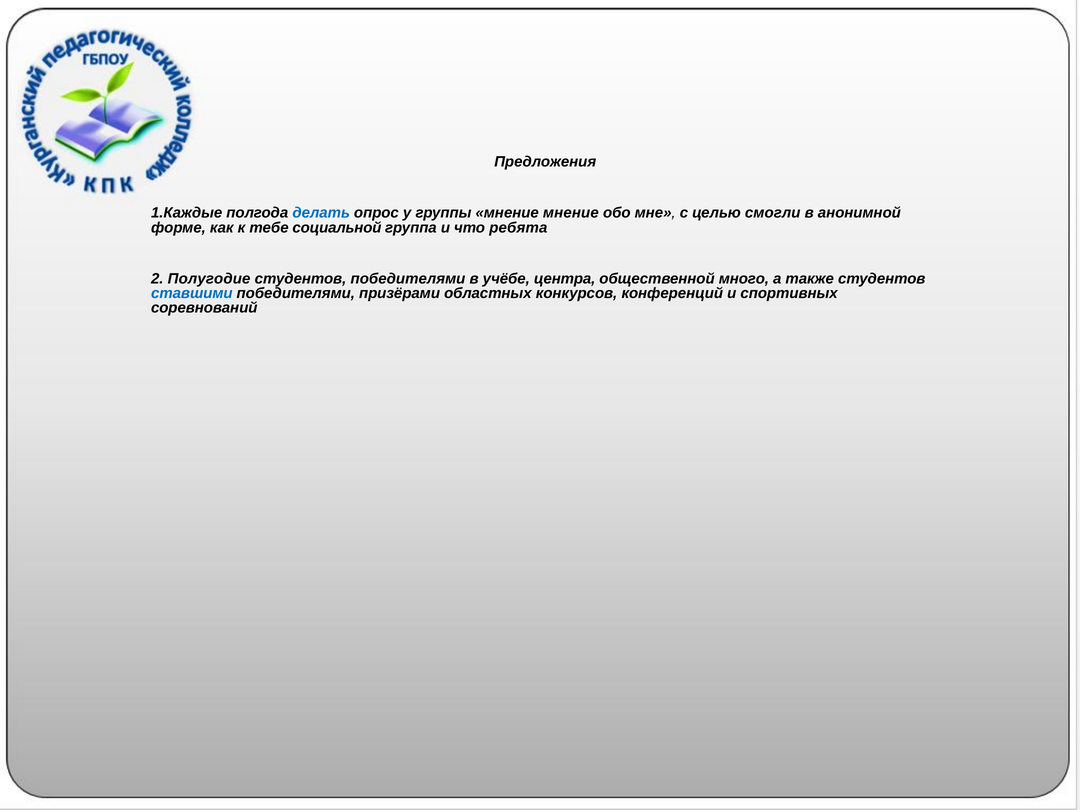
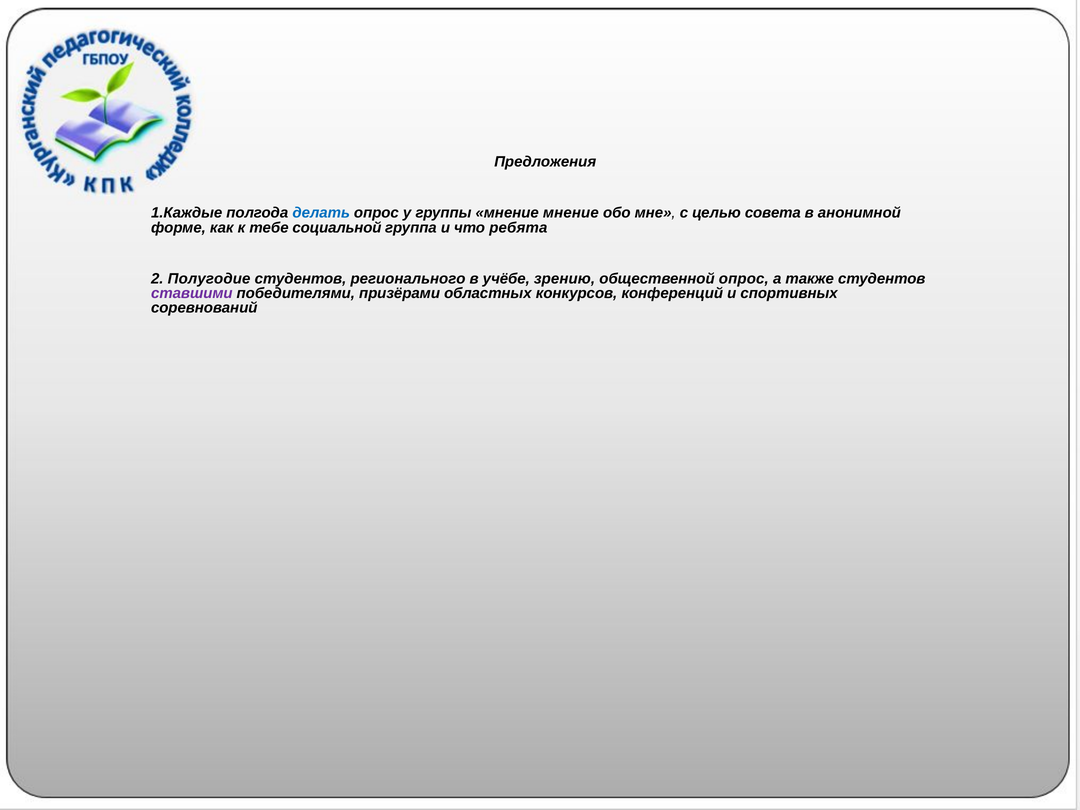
смогли: смогли -> совета (773, 213)
студентов победителями: победителями -> регионального (408, 279)
центра: центра -> зрению (565, 279)
общественной много: много -> опрос (744, 279)
ставшими colour: blue -> purple (192, 293)
